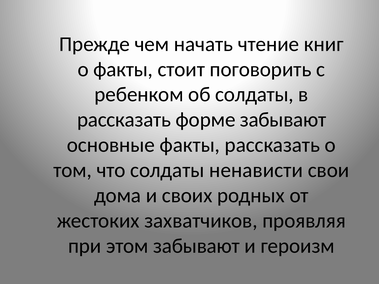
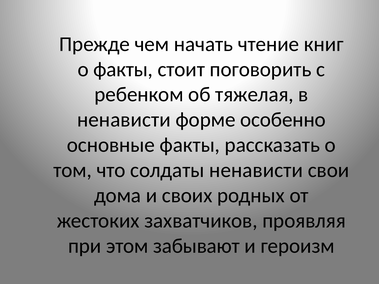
об солдаты: солдаты -> тяжелая (254, 95)
рассказать: рассказать -> ненависти (124, 120)
форме забывают: забывают -> особенно (283, 120)
